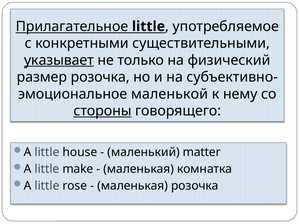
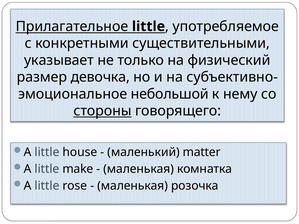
указывает underline: present -> none (59, 60)
размер розочка: розочка -> девочка (100, 77)
маленькой: маленькой -> небольшой (170, 94)
